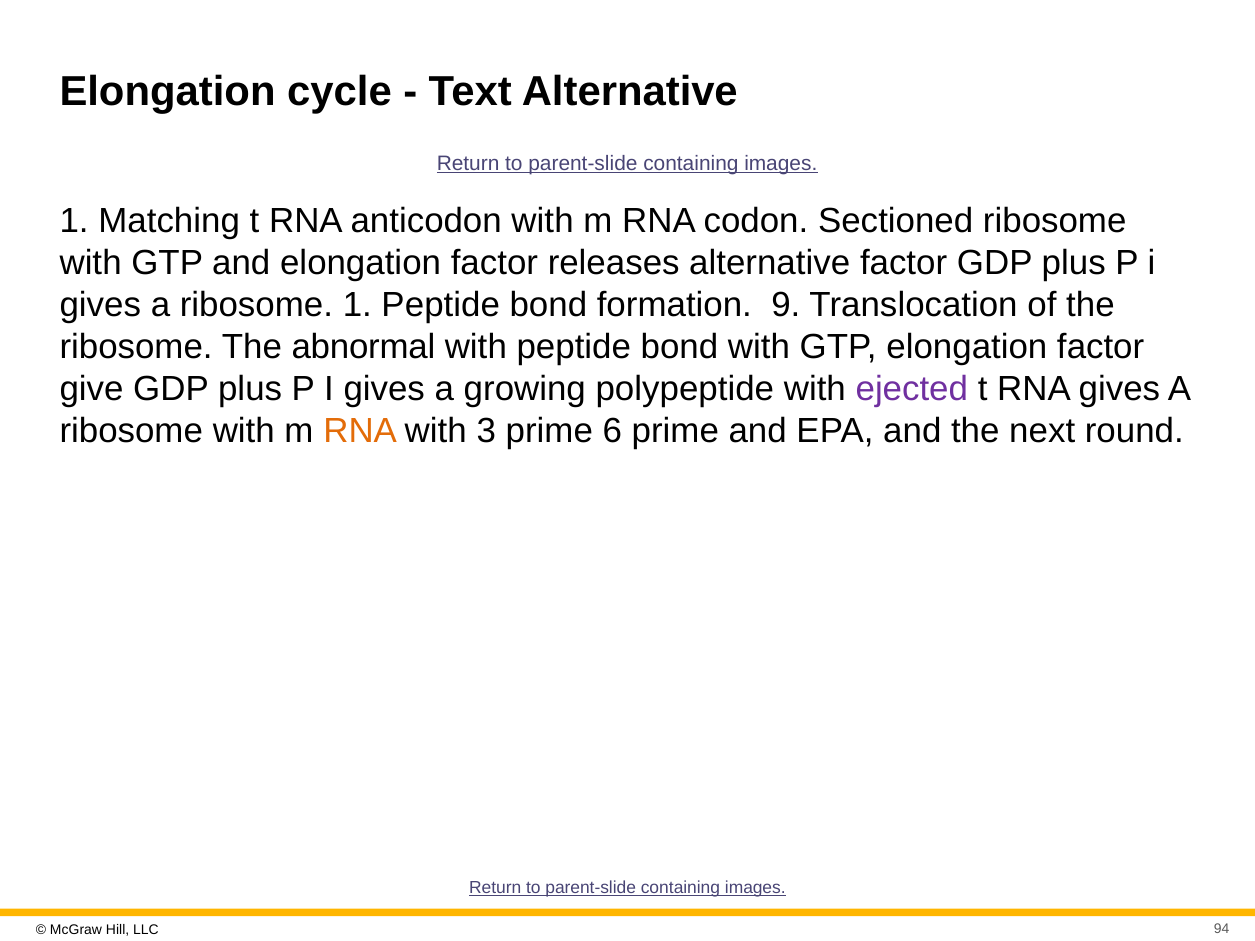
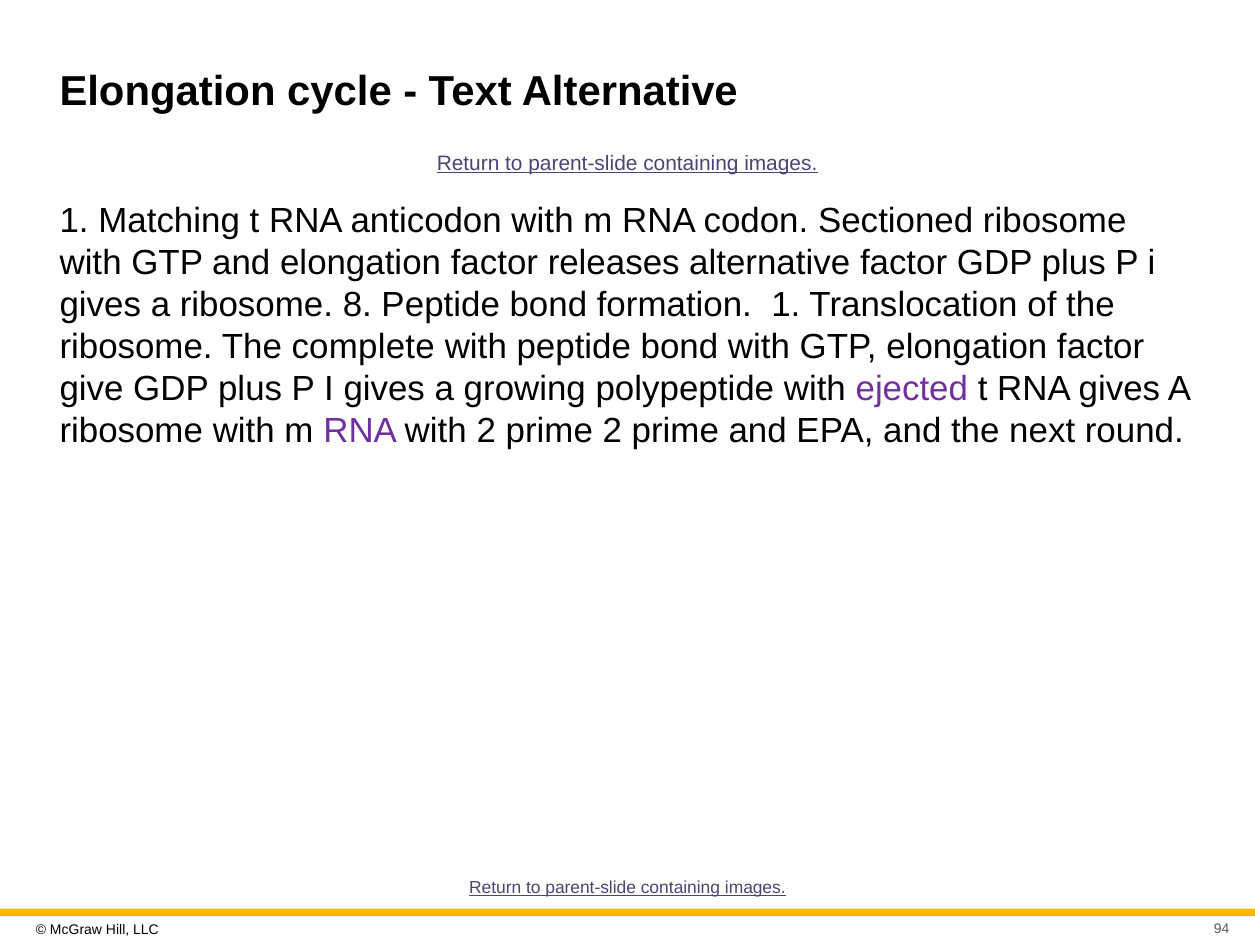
ribosome 1: 1 -> 8 (357, 305)
formation 9: 9 -> 1 (786, 305)
abnormal: abnormal -> complete (363, 347)
RNA colour: orange -> purple (360, 431)
with 3: 3 -> 2 (486, 431)
prime 6: 6 -> 2 (612, 431)
